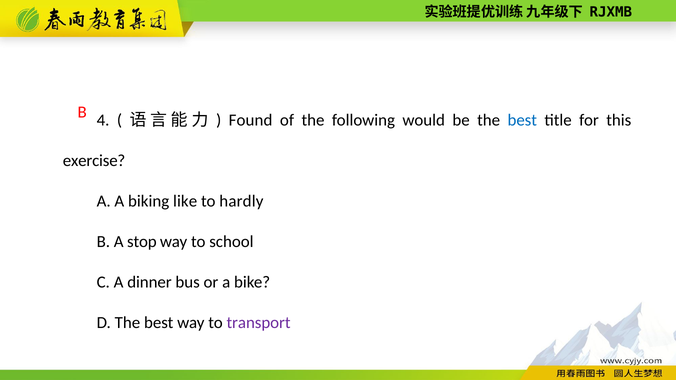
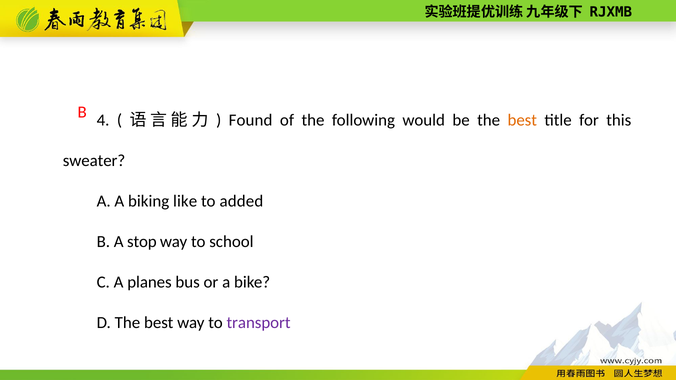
best colour: blue -> orange (522, 120)
exercise: exercise -> sweater (94, 161)
hardly: hardly -> added (241, 201)
dinner: dinner -> planes (149, 282)
